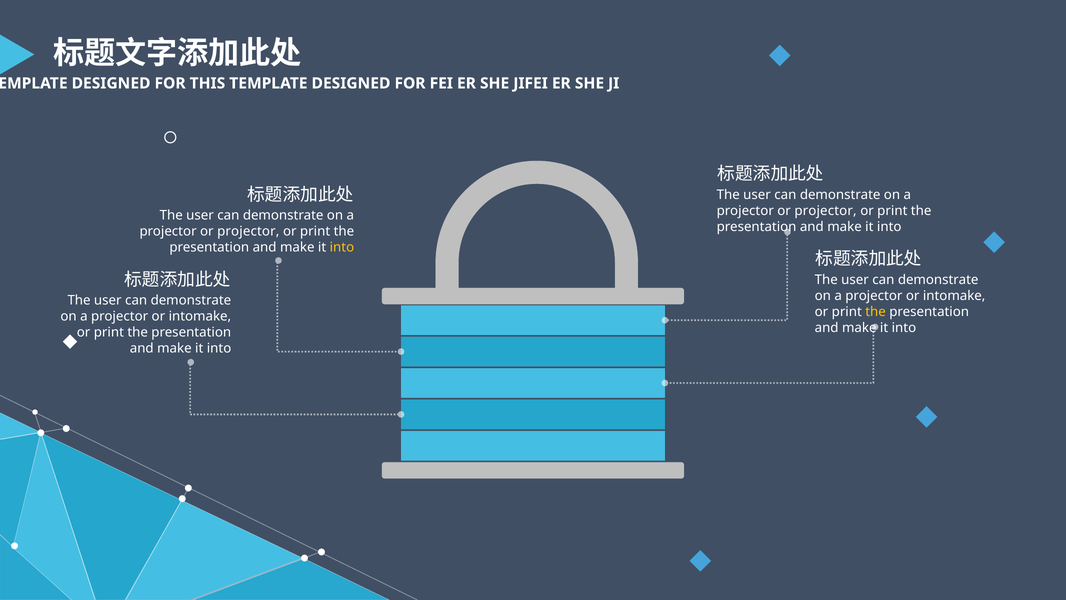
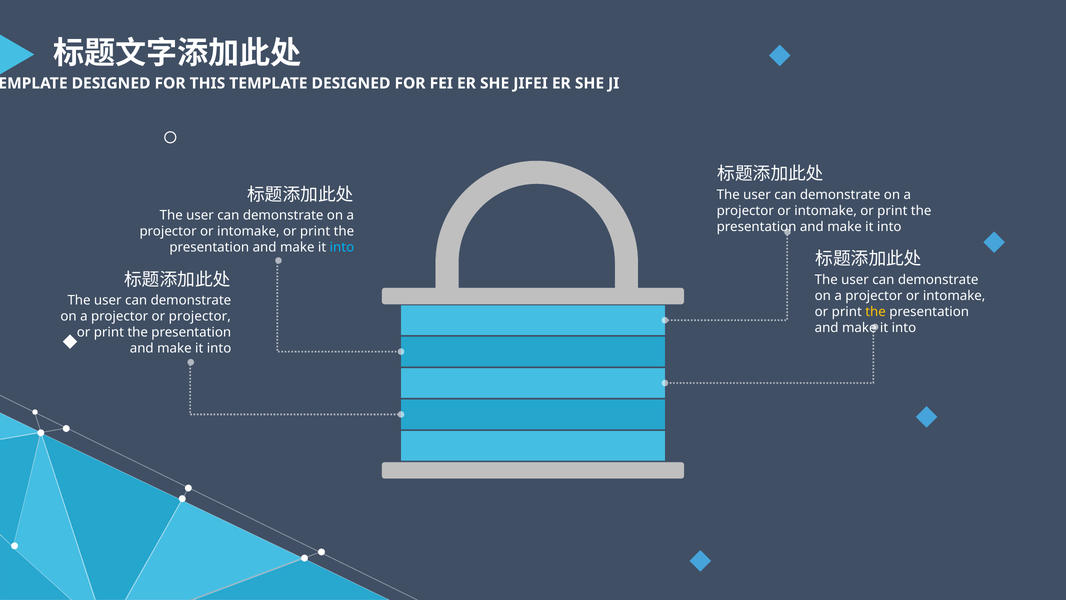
projector: projector -> intomake (826, 211)
projector: projector -> intomake (248, 231)
into colour: yellow -> light blue (342, 247)
intomake: intomake -> projector (200, 316)
